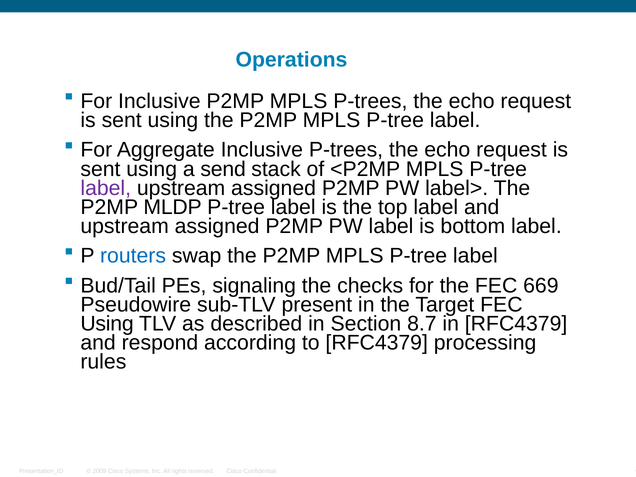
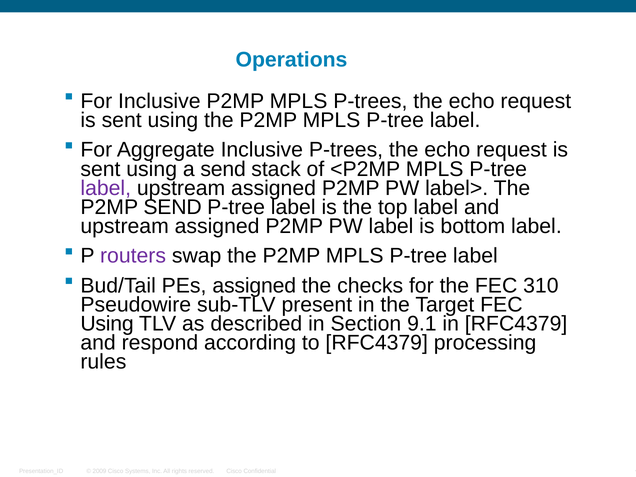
P2MP MLDP: MLDP -> SEND (173, 207)
routers colour: blue -> purple (133, 256)
PEs signaling: signaling -> assigned (254, 286)
669: 669 -> 310 (541, 286)
8.7: 8.7 -> 9.1 (422, 324)
